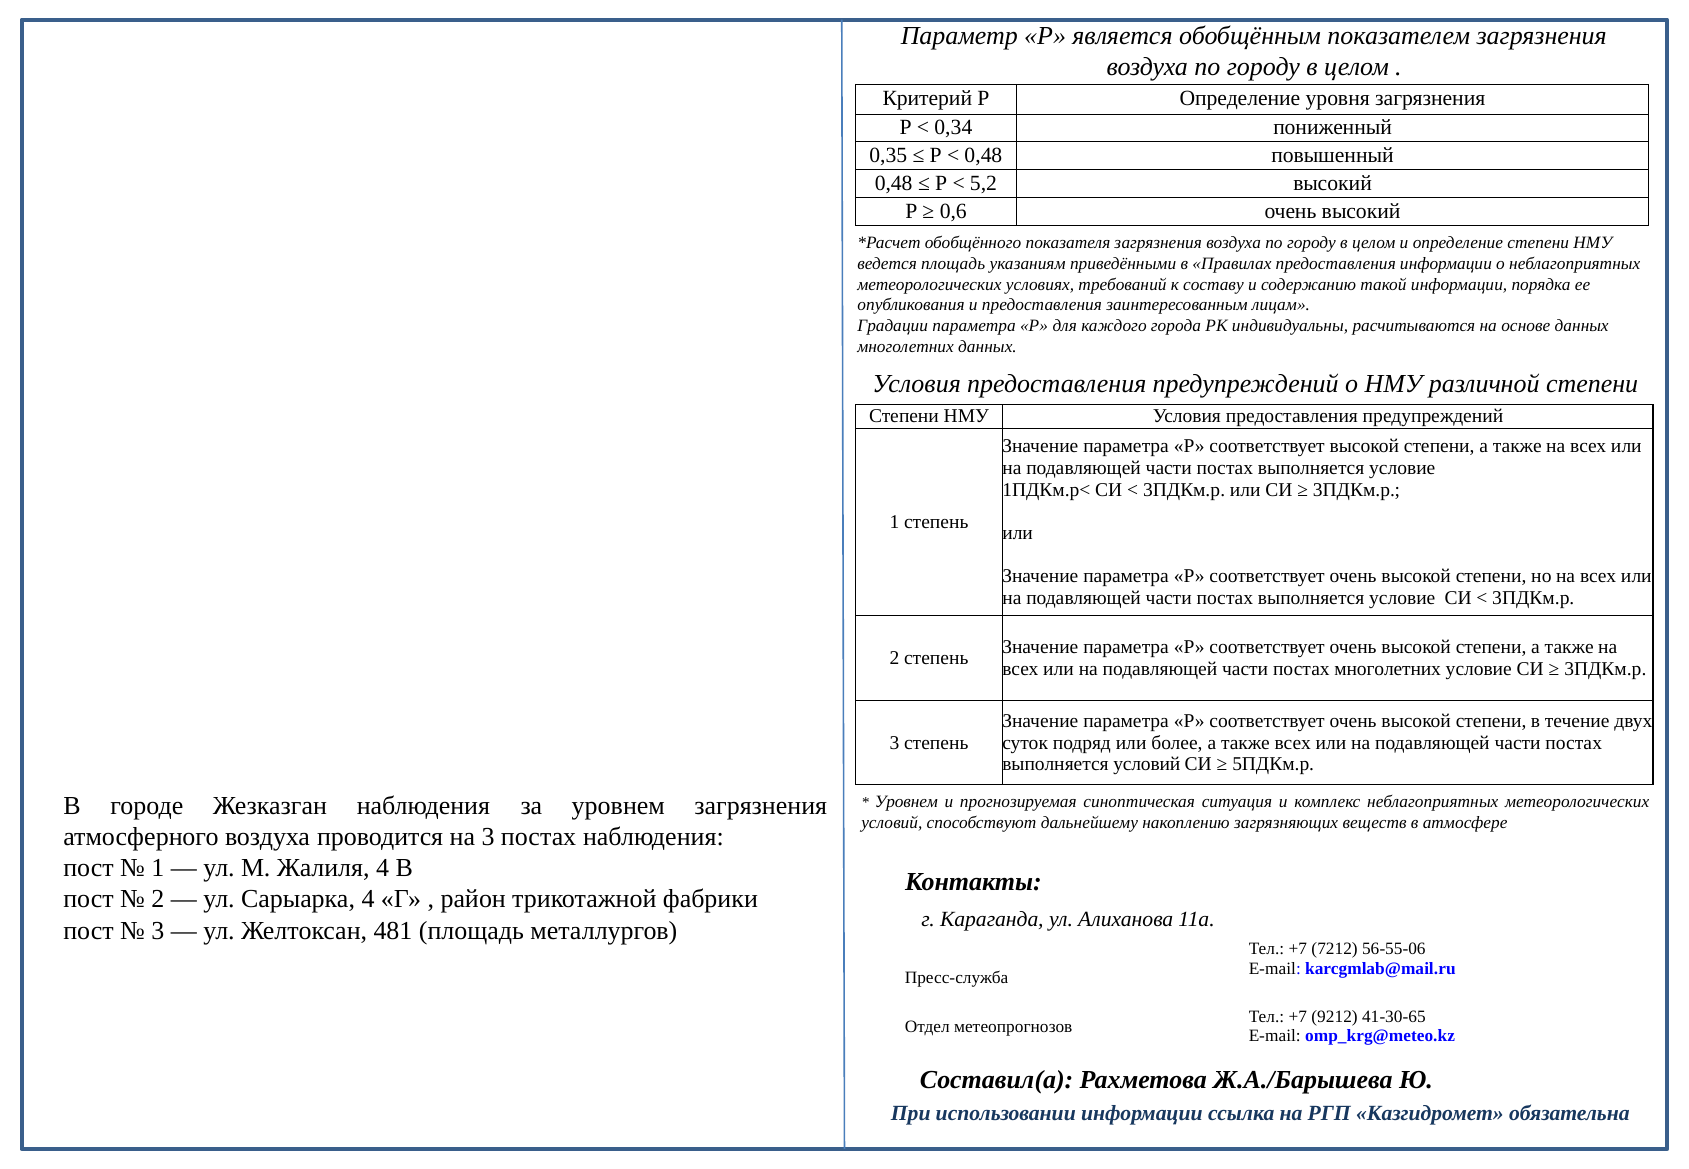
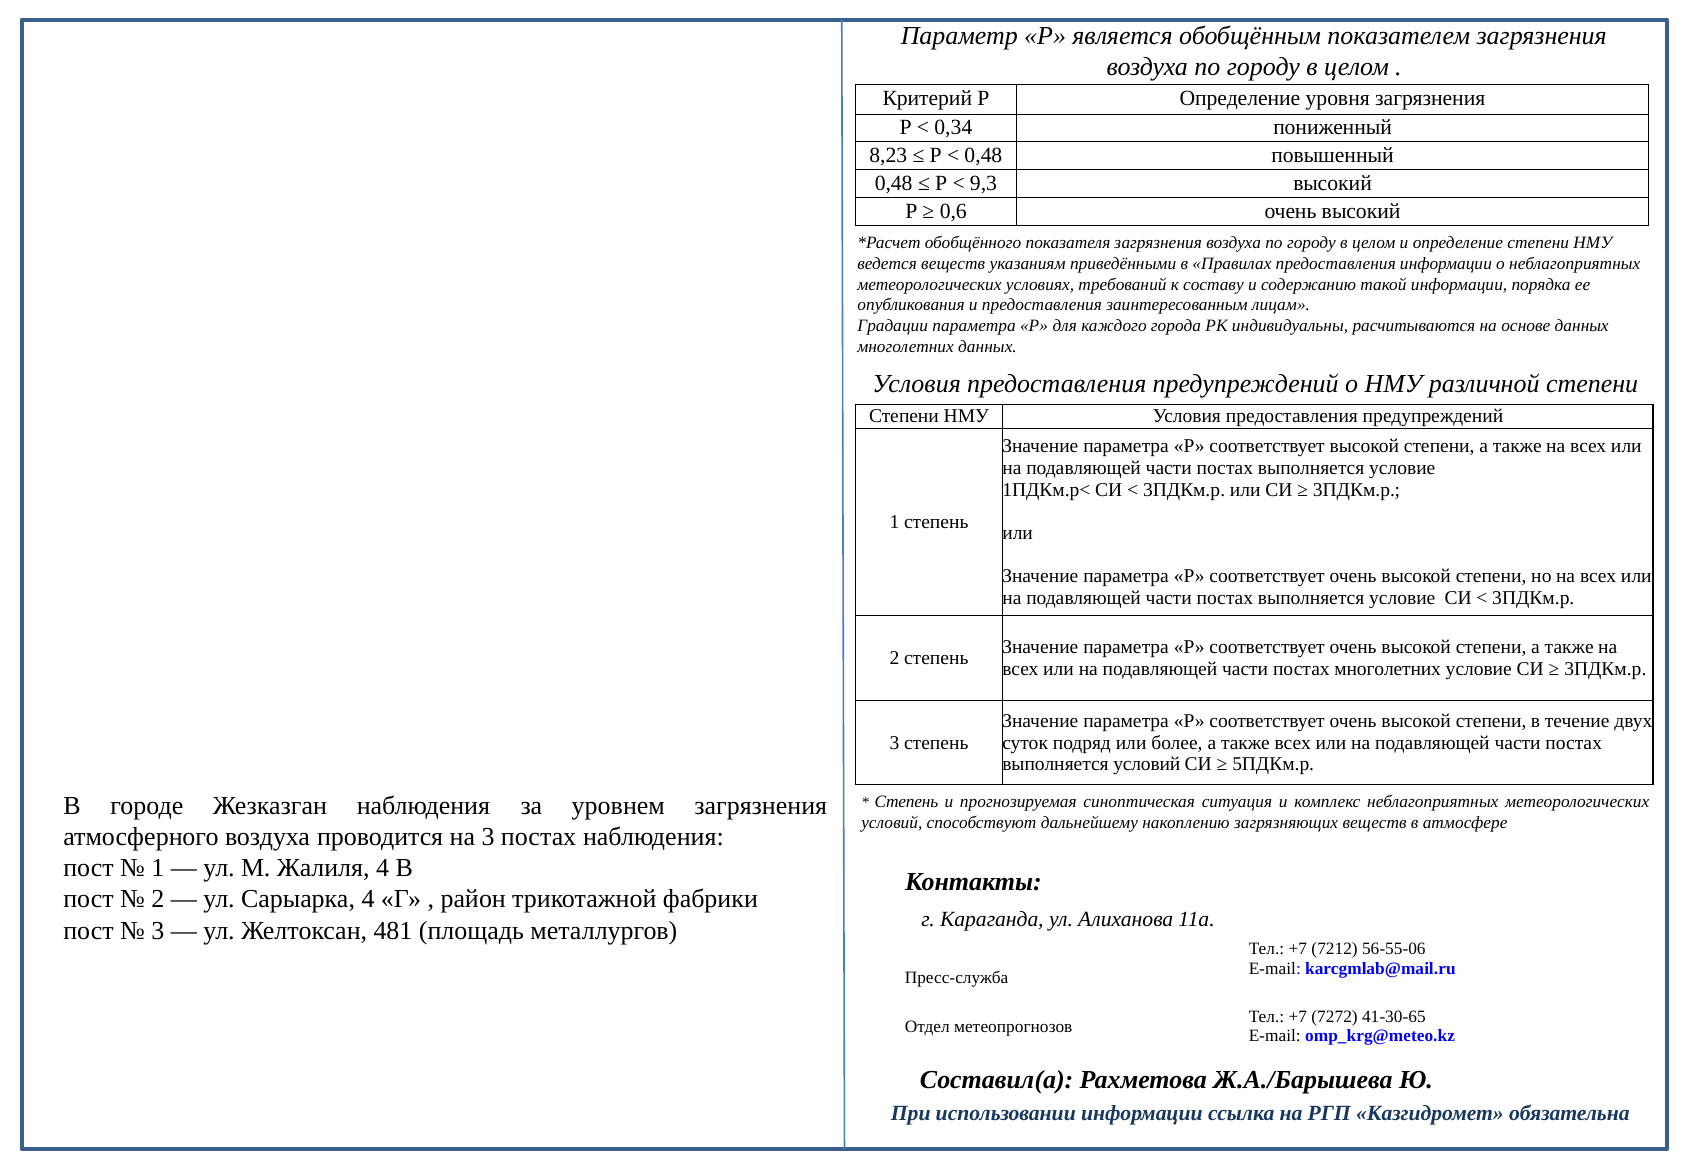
0,35: 0,35 -> 8,23 (888, 156)
5,2: 5,2 -> 9,3 (983, 183)
ведется площадь: площадь -> веществ (953, 264)
Уровнем: Уровнем -> Степень (906, 802)
9212: 9212 -> 7272 (1335, 1017)
